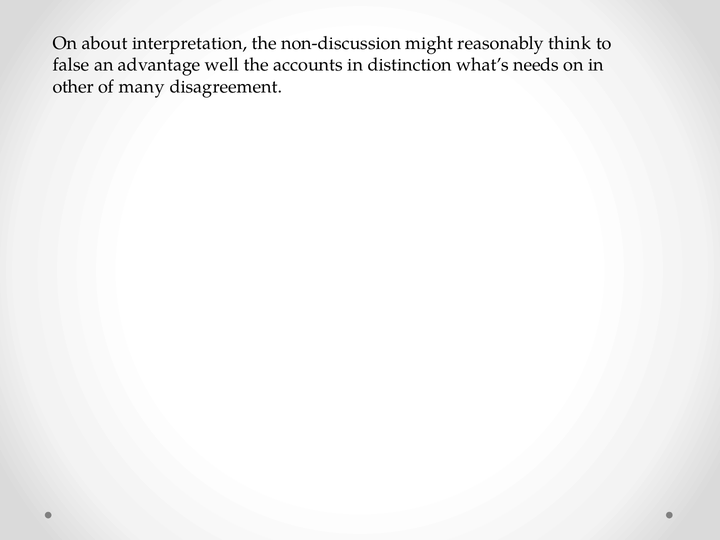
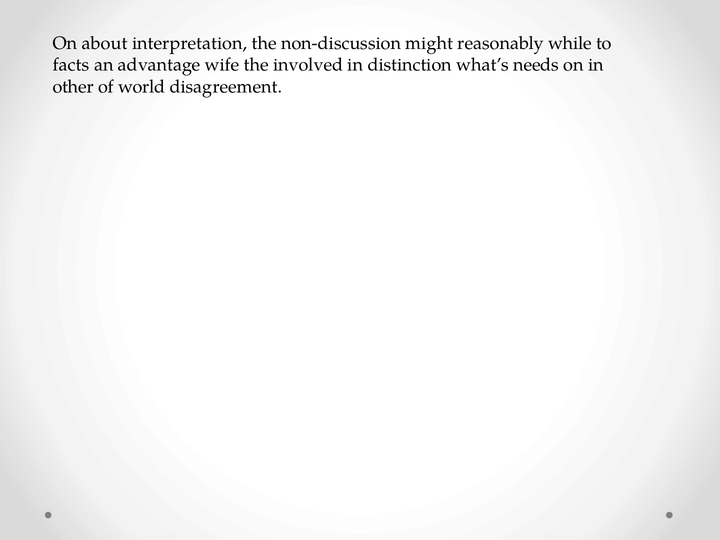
think: think -> while (570, 43)
false: false -> facts (71, 65)
well: well -> wife (222, 65)
accounts: accounts -> involved (308, 65)
many: many -> world (142, 87)
